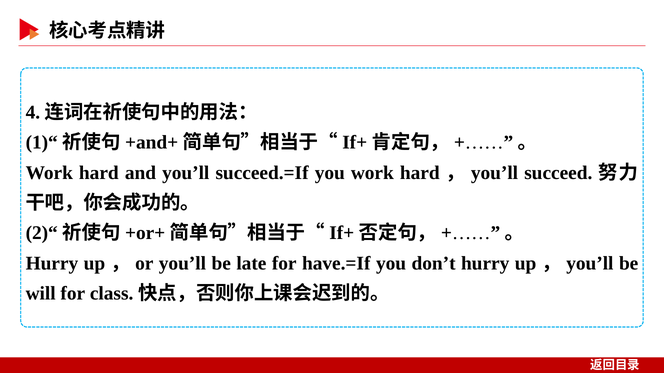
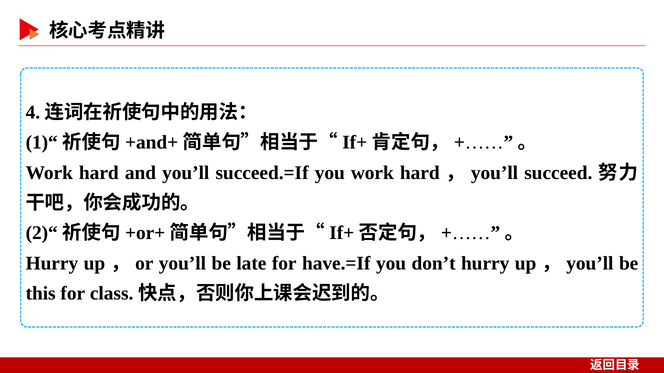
will: will -> this (41, 294)
